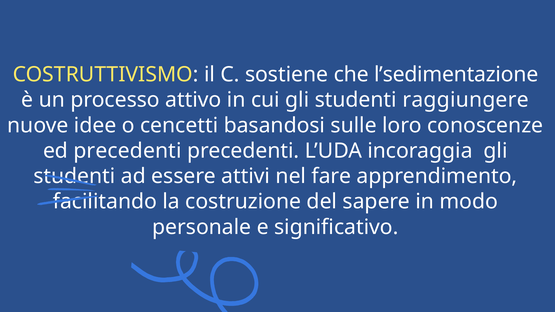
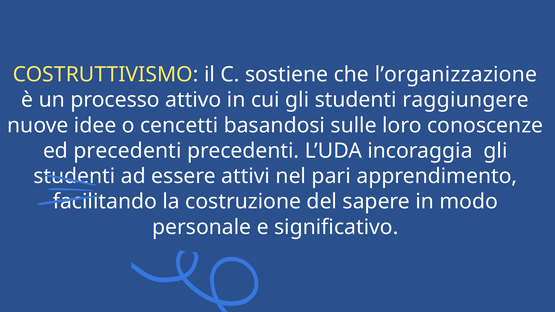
l’sedimentazione: l’sedimentazione -> l’organizzazione (456, 75)
fare: fare -> pari (331, 176)
